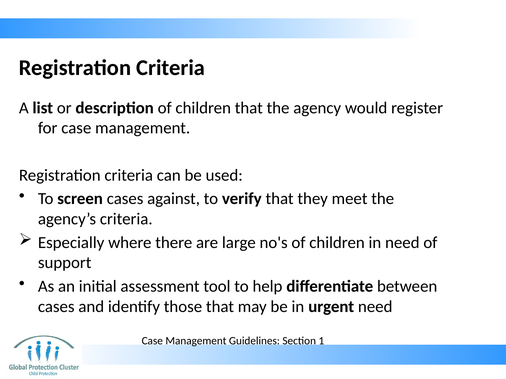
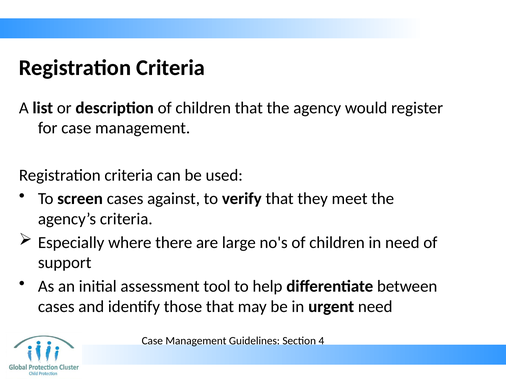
1: 1 -> 4 (321, 341)
